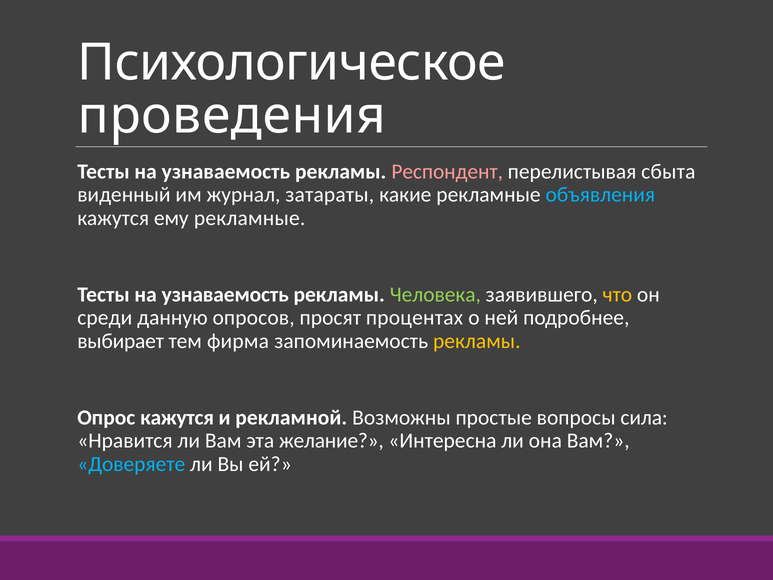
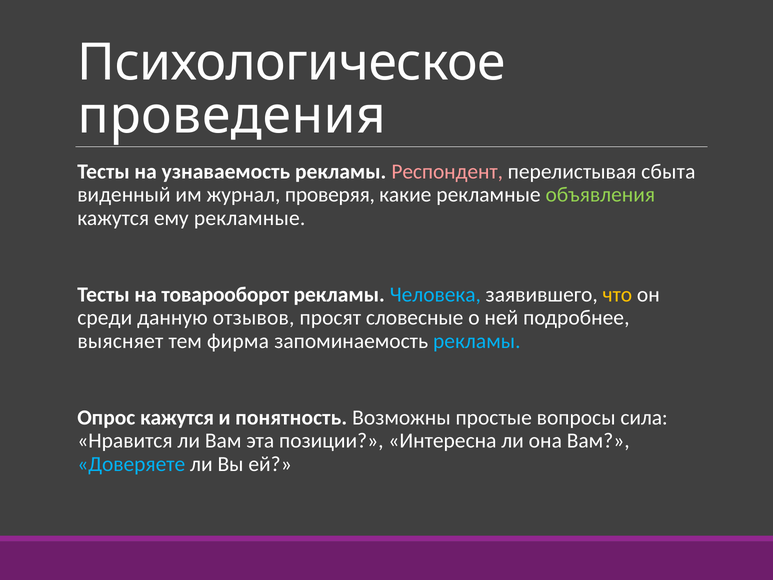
затараты: затараты -> проверяя (330, 195)
объявления colour: light blue -> light green (600, 195)
узнаваемость: узнаваемость -> товарооборот (225, 294)
Человека colour: light green -> light blue (435, 294)
опросов: опросов -> отзывов (254, 318)
процентах: процентах -> словесные (415, 318)
выбирает: выбирает -> выясняет (120, 341)
рекламы colour: yellow -> light blue (477, 341)
рекламной: рекламной -> понятность (291, 417)
желание: желание -> позиции (331, 441)
